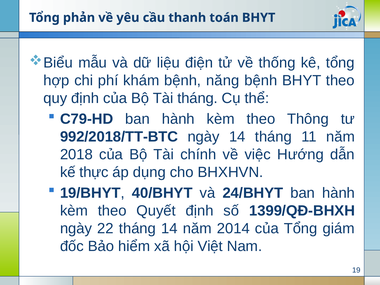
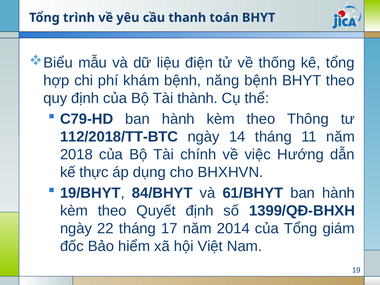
phản: phản -> trình (79, 18)
Tài tháng: tháng -> thành (198, 98)
992/2018/TT-BTC: 992/2018/TT-BTC -> 112/2018/TT-BTC (119, 137)
40/BHYT: 40/BHYT -> 84/BHYT (162, 193)
24/BHYT: 24/BHYT -> 61/BHYT (253, 193)
tháng 14: 14 -> 17 (169, 228)
